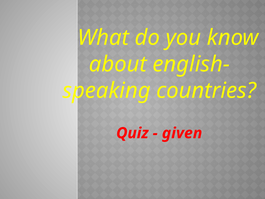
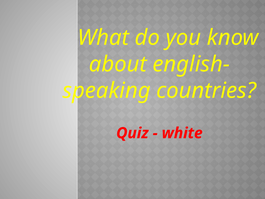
given: given -> white (182, 133)
